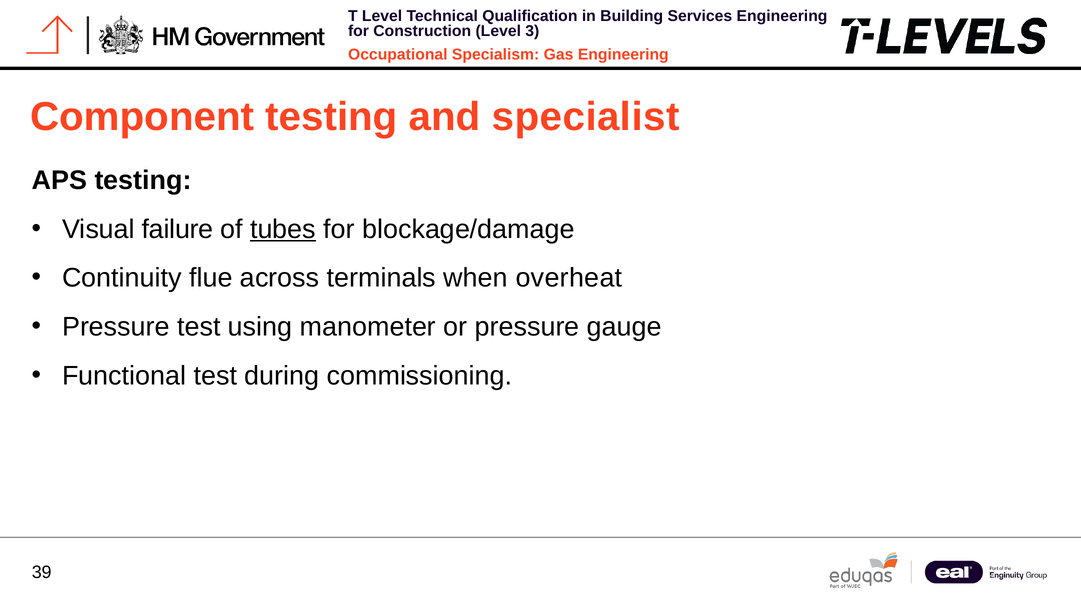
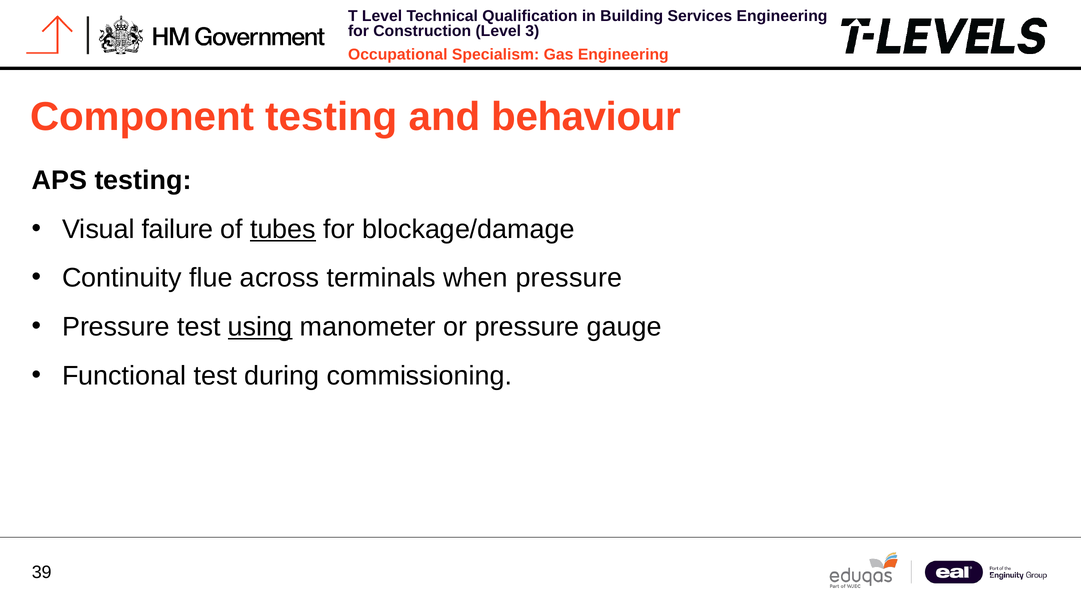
specialist: specialist -> behaviour (586, 117)
when overheat: overheat -> pressure (569, 278)
using underline: none -> present (260, 327)
